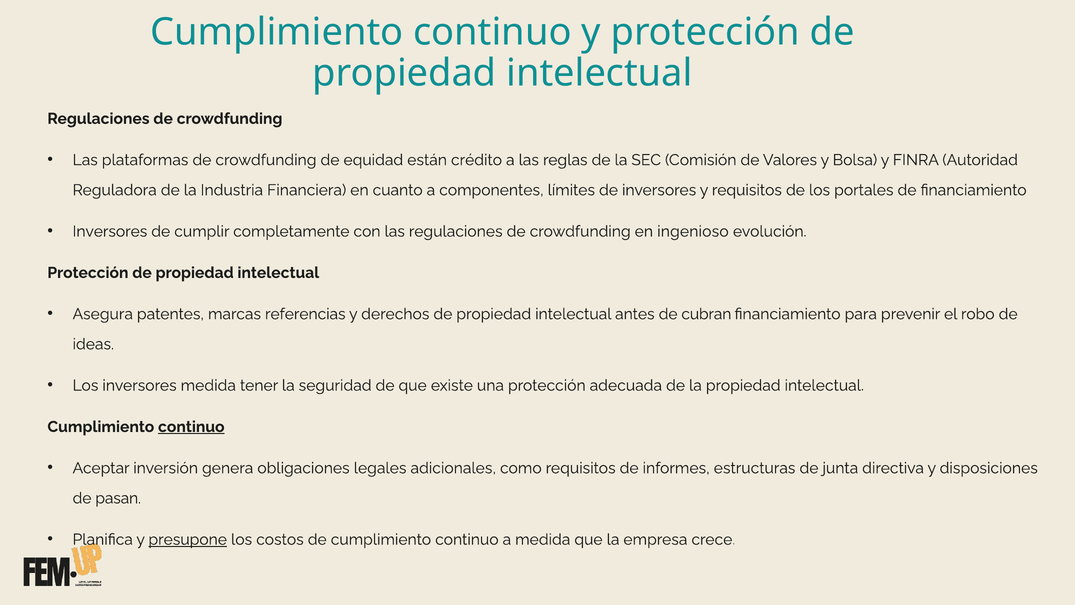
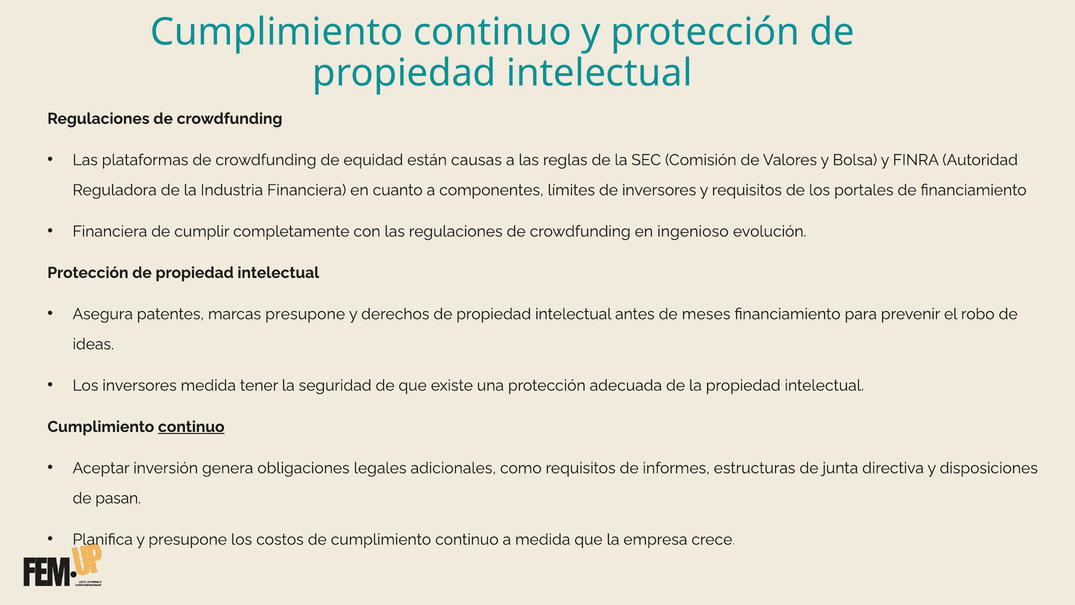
crédito: crédito -> causas (476, 160)
Inversores: Inversores -> Financiera (110, 231)
marcas referencias: referencias -> presupone (305, 314)
cubran: cubran -> meses (706, 314)
presupone underline: present -> none (188, 539)
